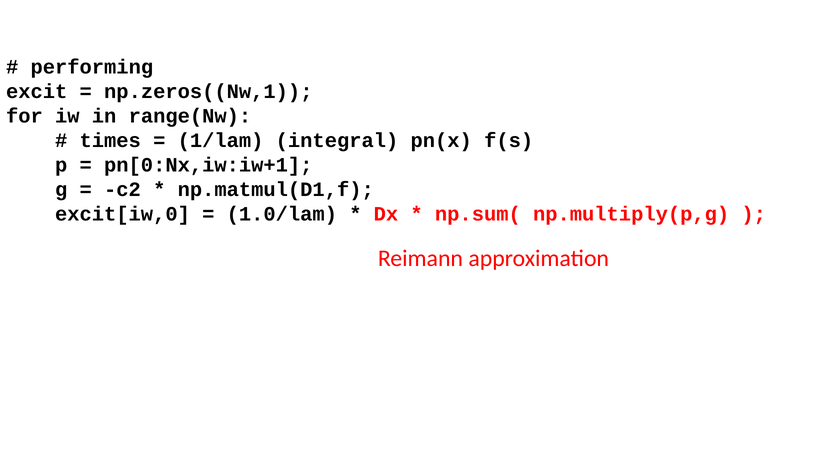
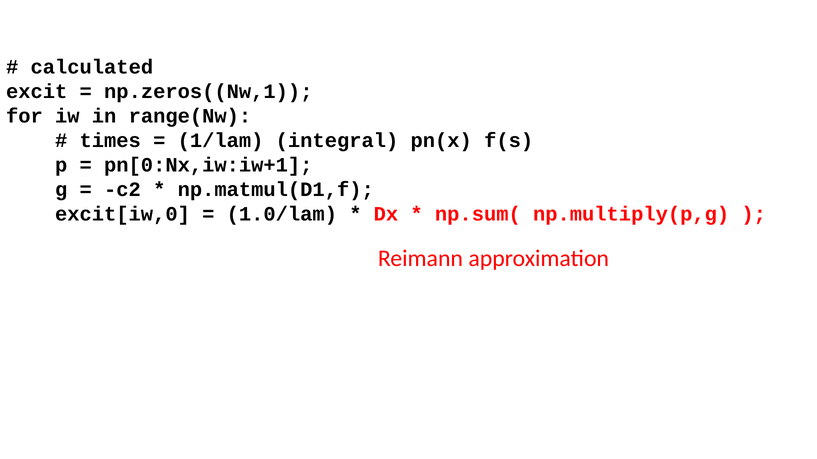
performing: performing -> calculated (92, 67)
